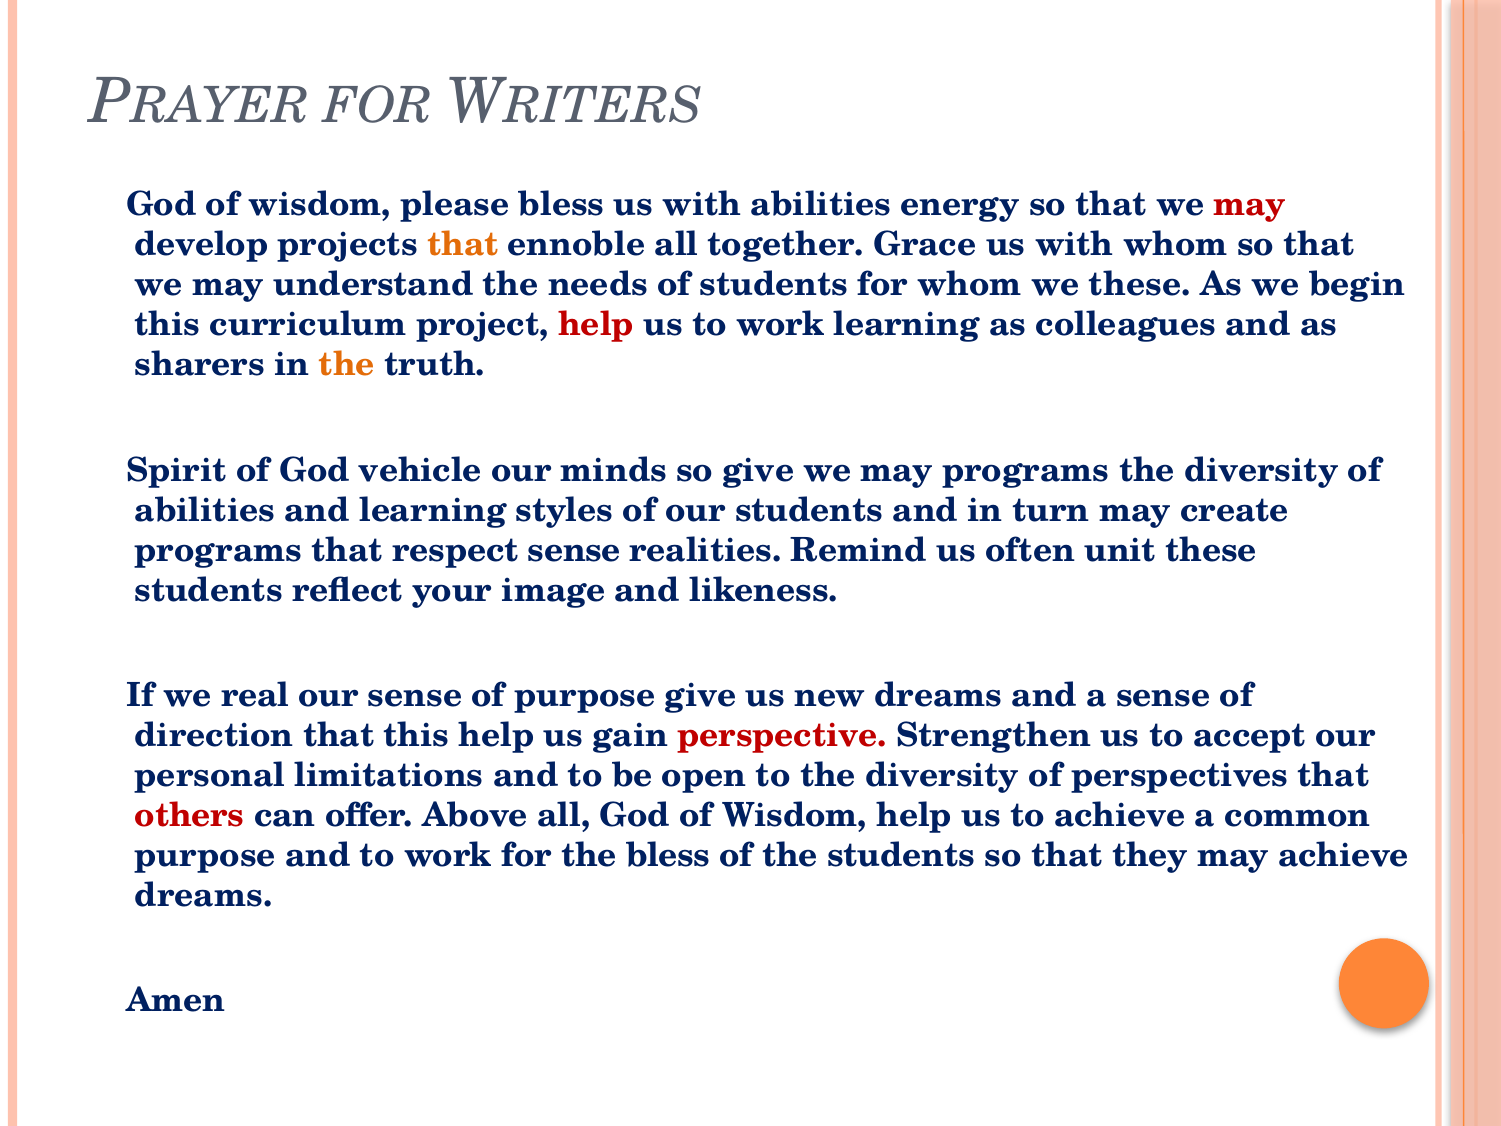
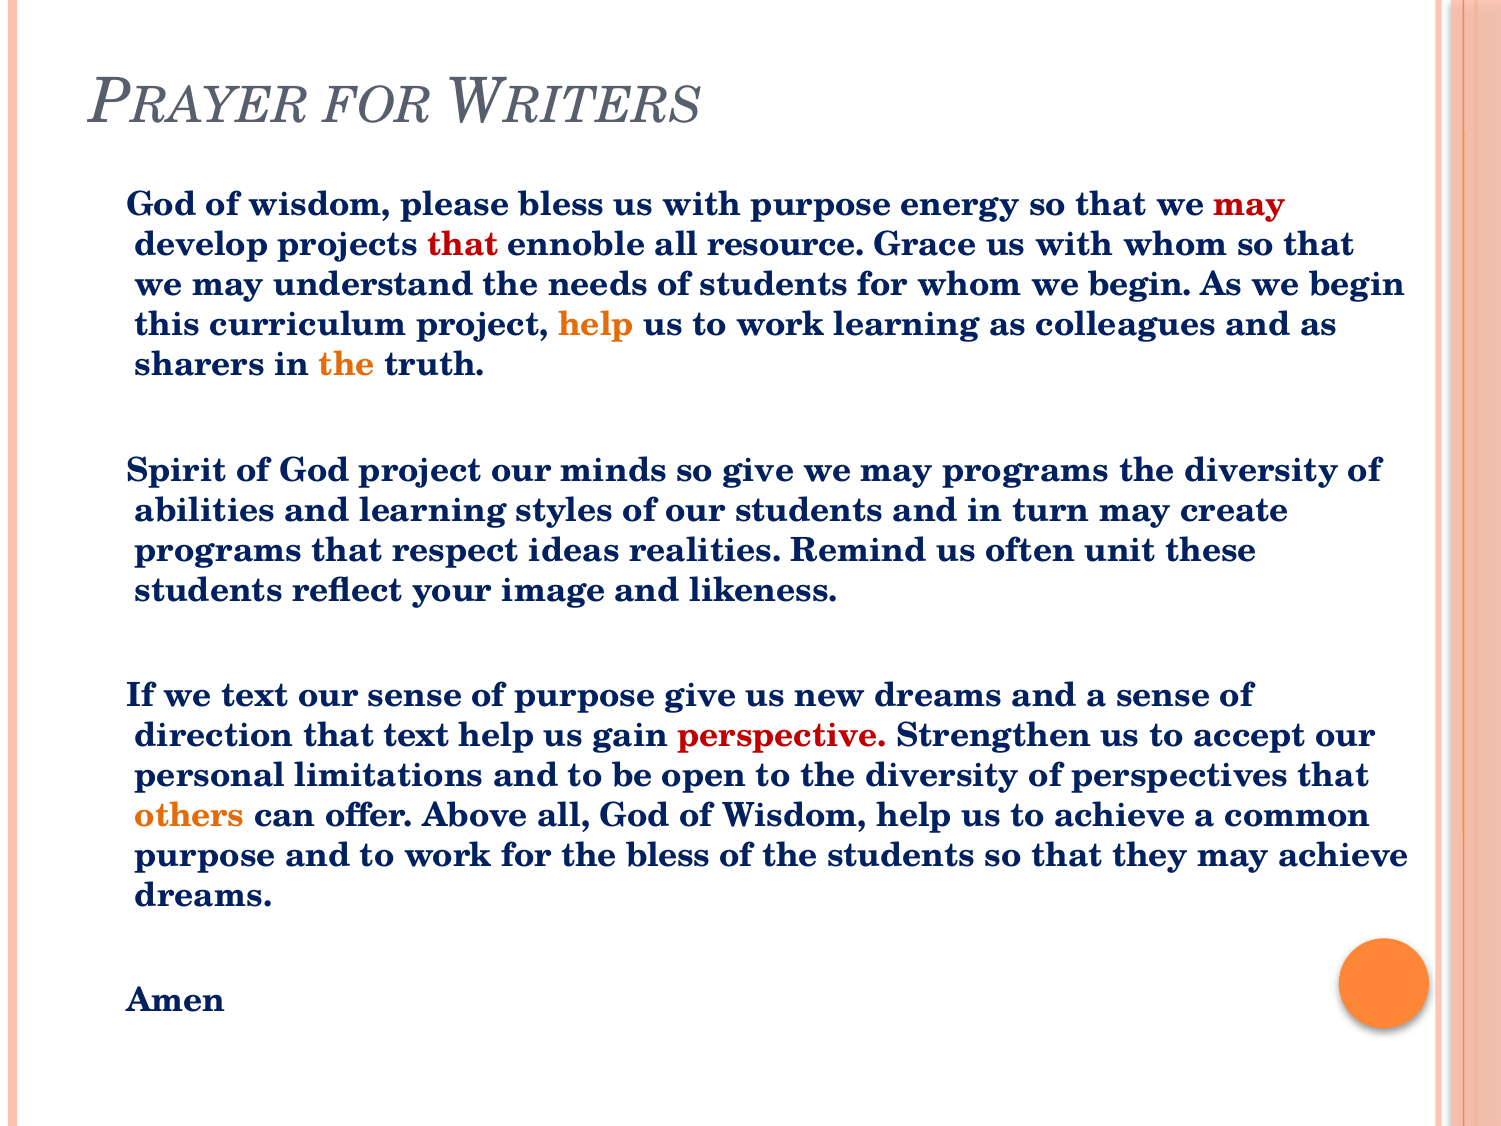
with abilities: abilities -> purpose (821, 205)
that colour: orange -> red (463, 245)
together: together -> resource (786, 245)
whom we these: these -> begin (1140, 285)
help colour: red -> orange (596, 325)
God vehicle: vehicle -> project (420, 470)
respect sense: sense -> ideas (574, 550)
we real: real -> text (255, 695)
that this: this -> text (417, 735)
others colour: red -> orange (190, 815)
